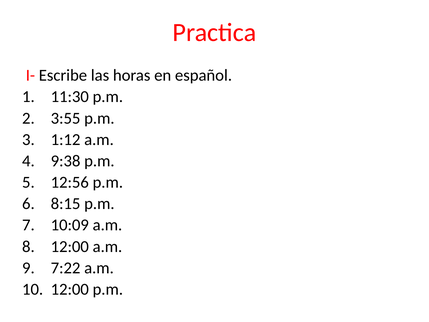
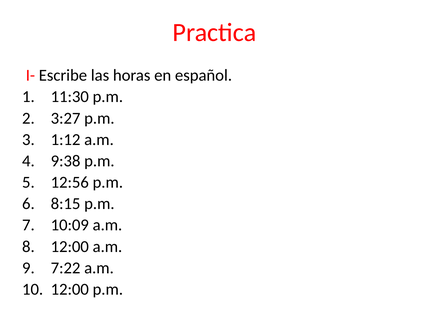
3:55: 3:55 -> 3:27 (66, 118)
